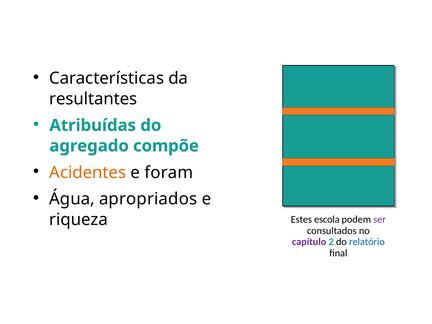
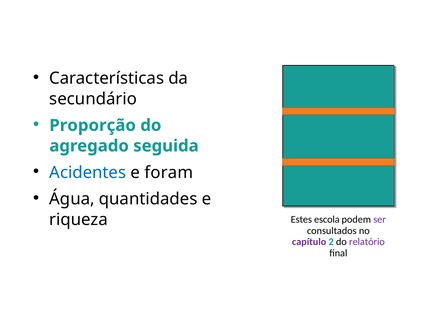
resultantes: resultantes -> secundário (93, 99)
Atribuídas: Atribuídas -> Proporção (93, 125)
compõe: compõe -> seguida (166, 146)
Acidentes colour: orange -> blue (88, 172)
apropriados: apropriados -> quantidades (148, 199)
relatório colour: blue -> purple (367, 242)
